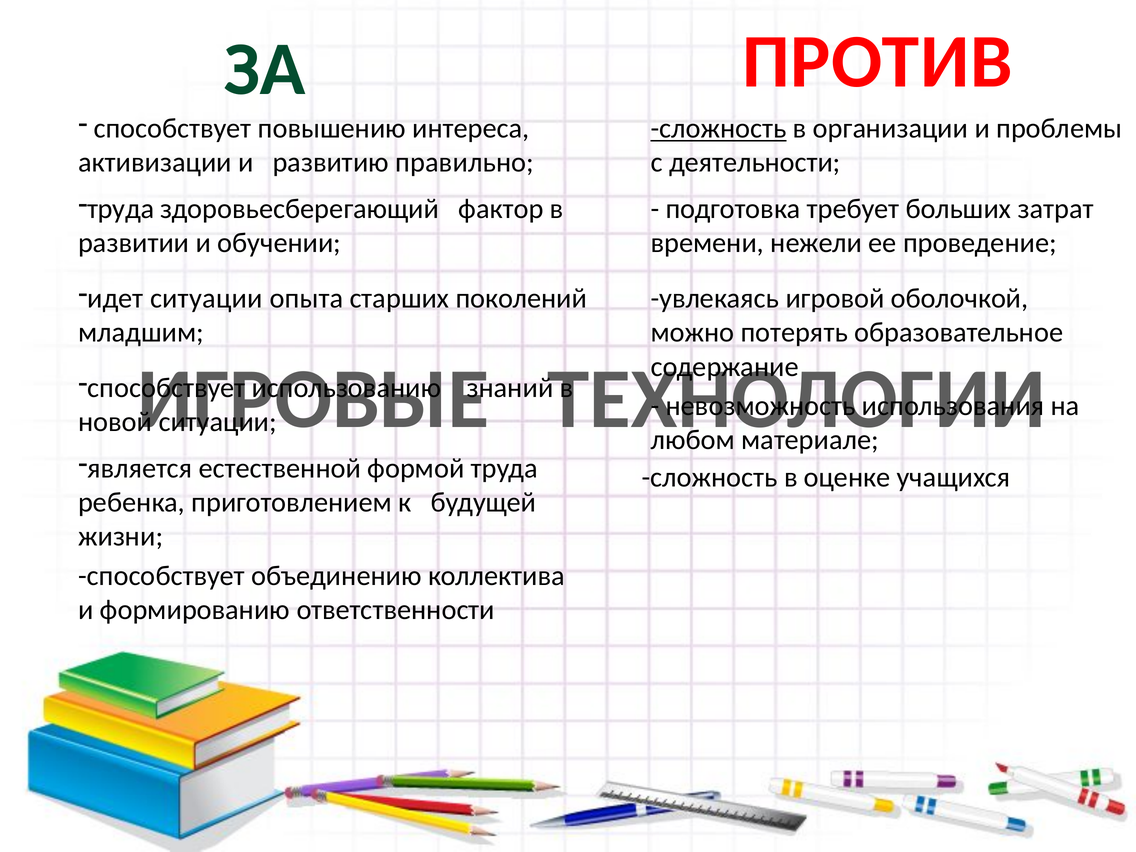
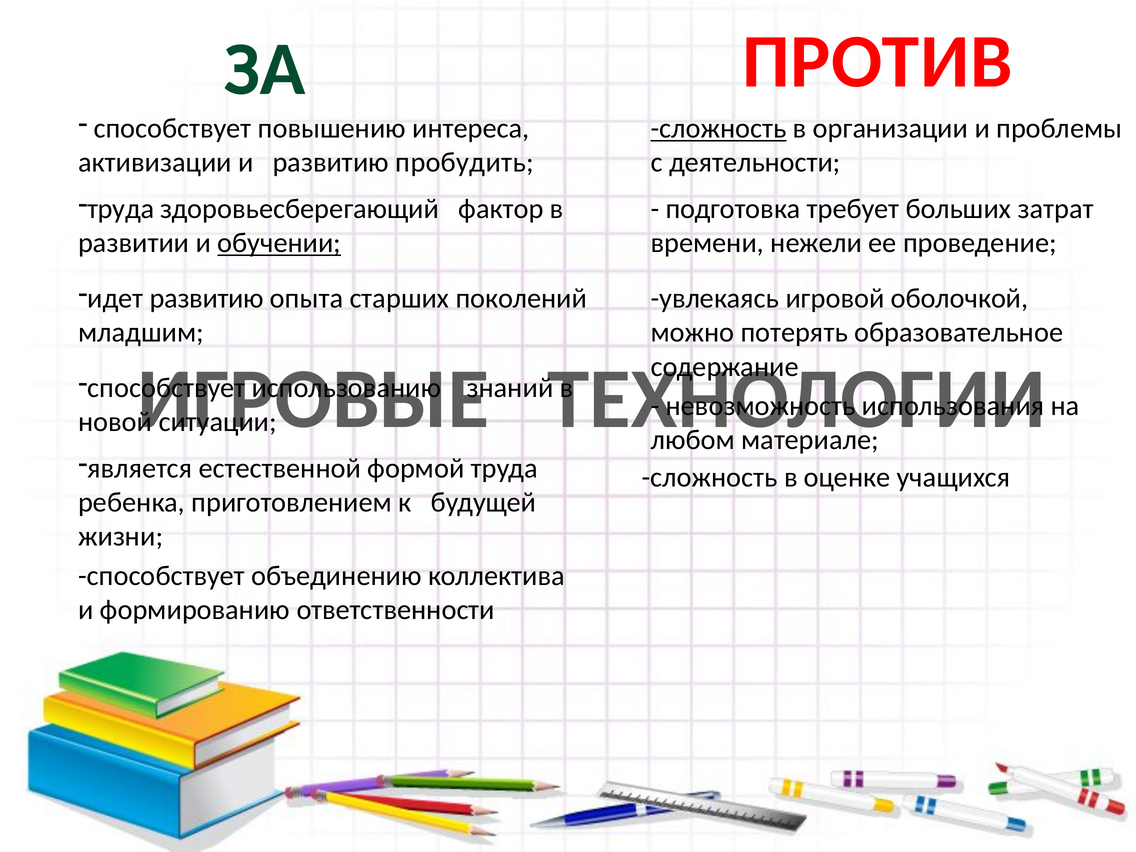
правильно: правильно -> пробудить (465, 163)
обучении underline: none -> present (279, 243)
идет ситуации: ситуации -> развитию (207, 299)
